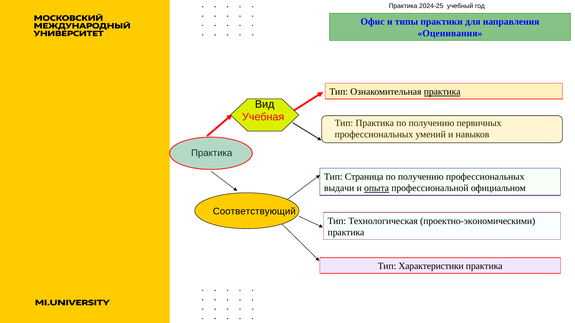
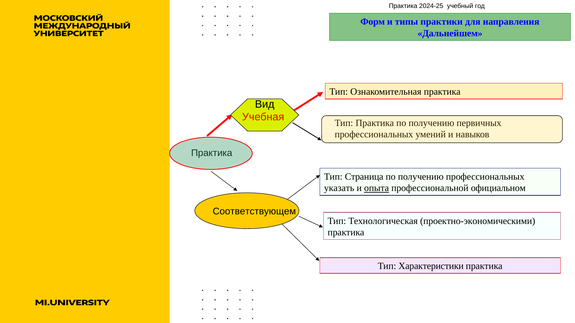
Офис: Офис -> Форм (373, 22)
Оценивания: Оценивания -> Дальнейшем (450, 33)
практика underline: present -> none (442, 92)
выдачи: выдачи -> указать (339, 188)
Соответствующий: Соответствующий -> Соответствующем (254, 212)
